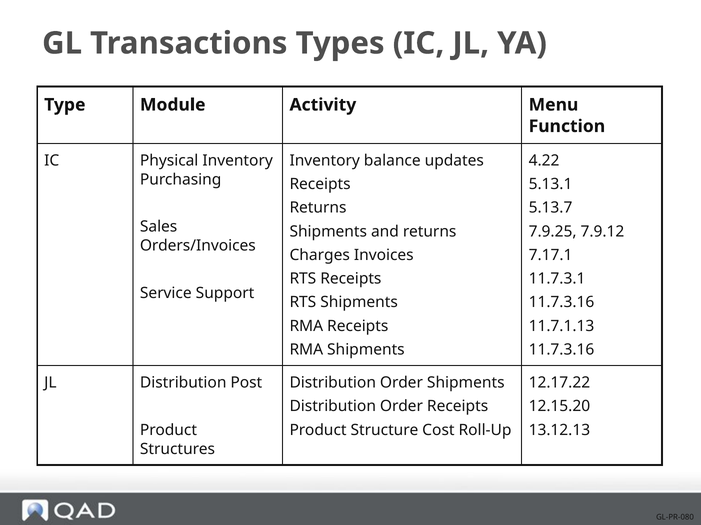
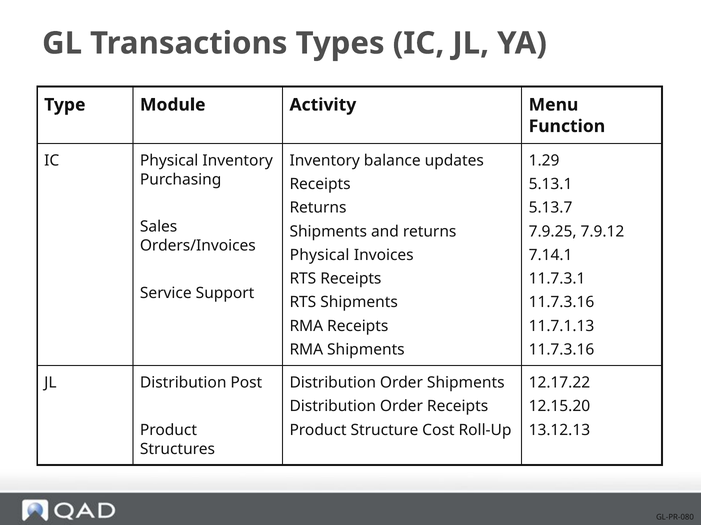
4.22: 4.22 -> 1.29 (544, 161)
Charges: Charges -> Physical (320, 255)
7.17.1: 7.17.1 -> 7.14.1 (551, 255)
